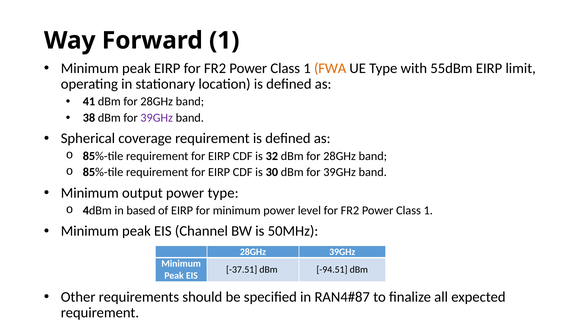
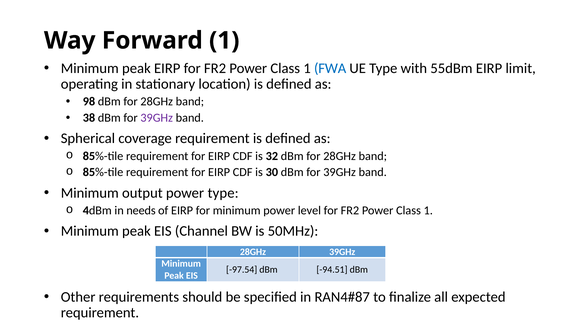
FWA colour: orange -> blue (330, 68)
41: 41 -> 98 (89, 101)
based: based -> needs (141, 210)
-37.51: -37.51 -> -97.54 (242, 269)
